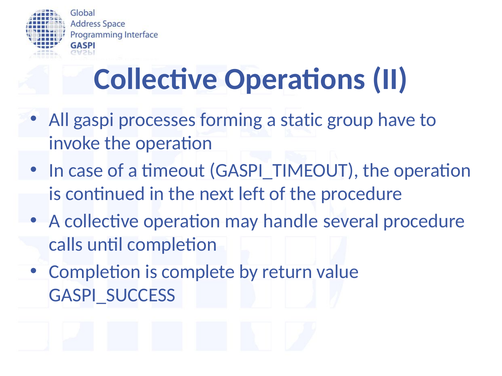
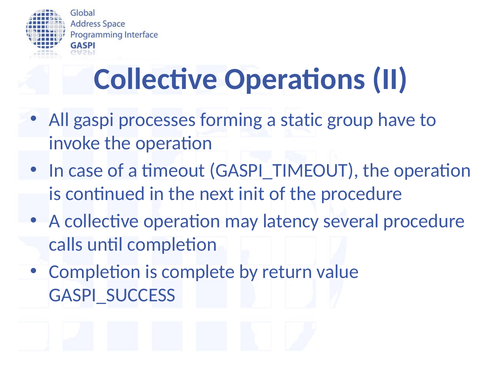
left: left -> init (252, 194)
handle: handle -> latency (291, 221)
